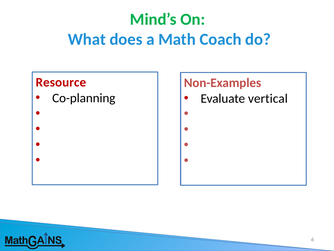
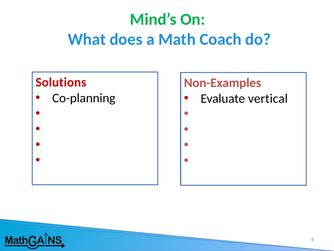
Resource: Resource -> Solutions (61, 82)
